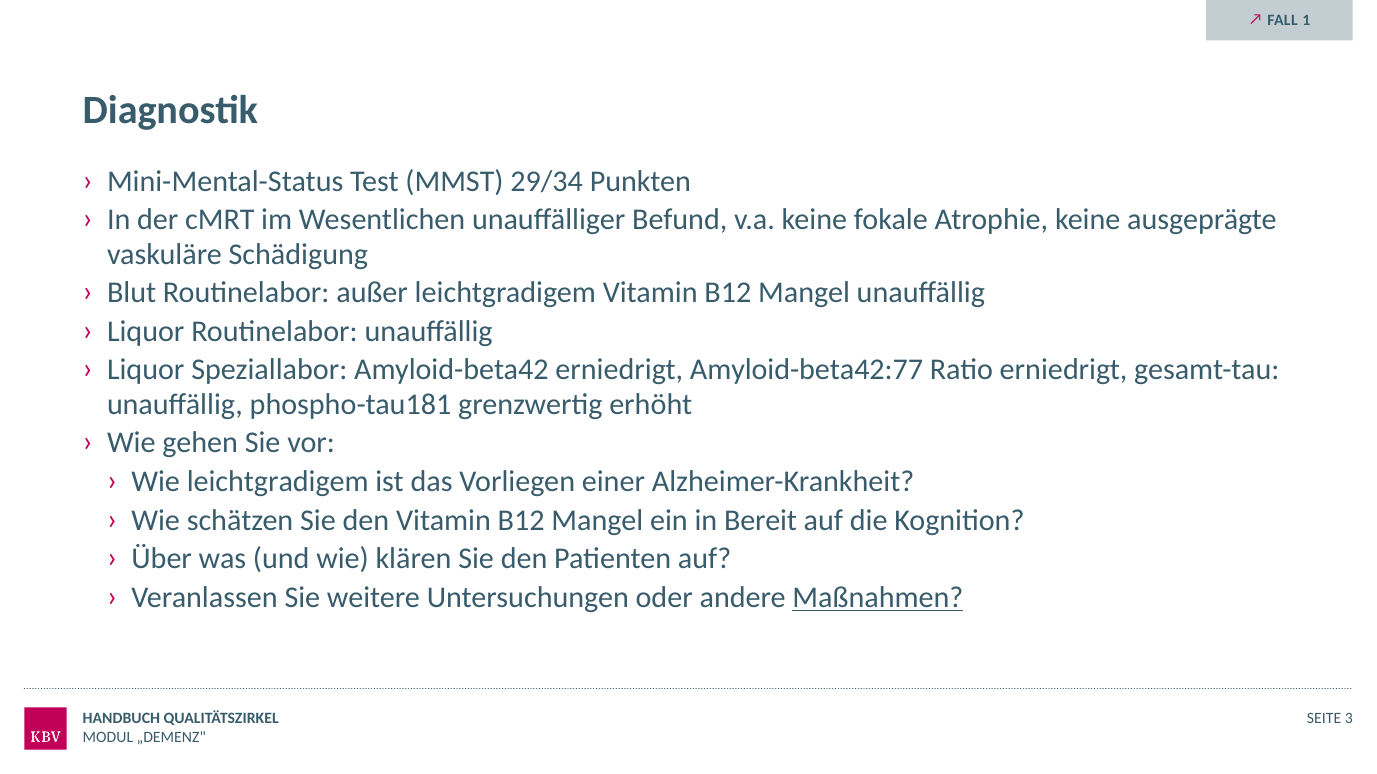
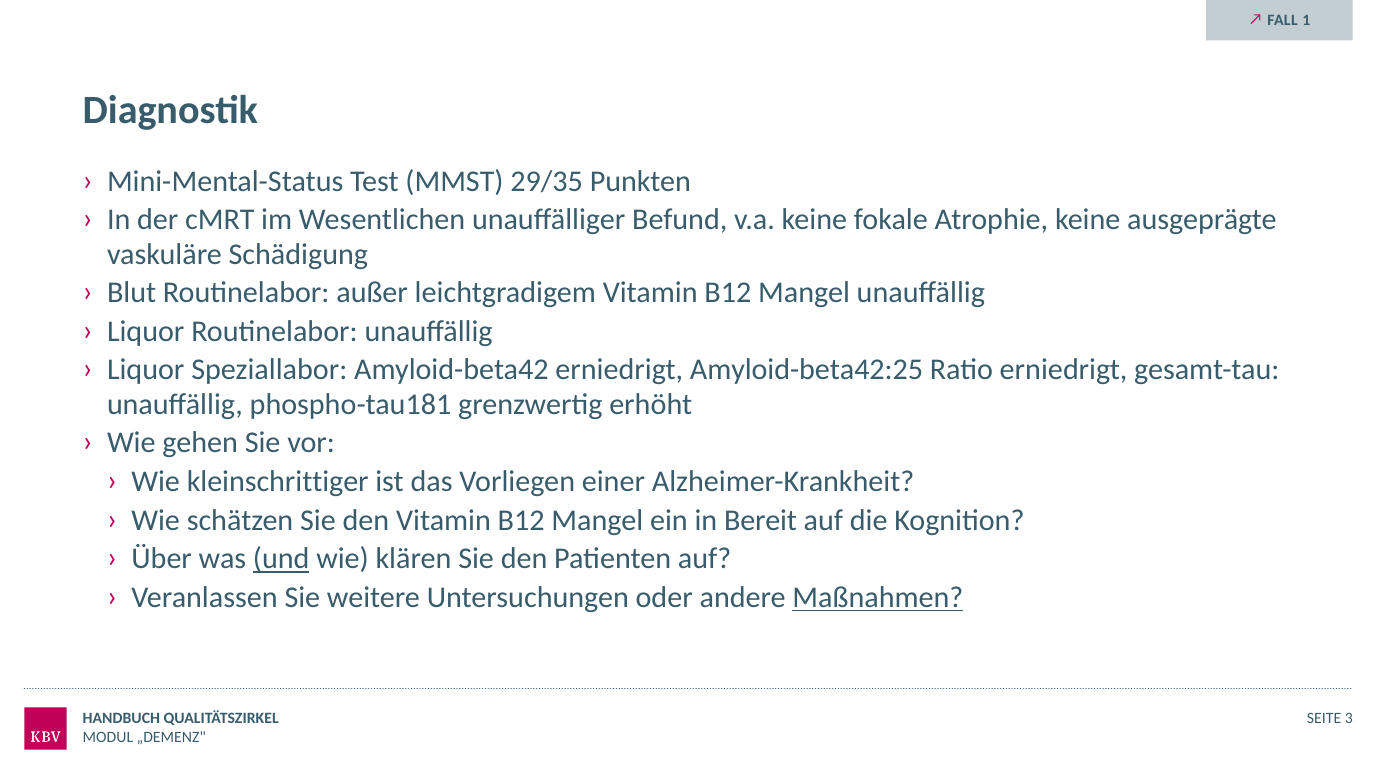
29/34: 29/34 -> 29/35 (547, 181)
Amyloid-beta42:77: Amyloid-beta42:77 -> Amyloid-beta42:25 (806, 370)
Wie leichtgradigem: leichtgradigem -> kleinschrittiger (278, 482)
und underline: none -> present (281, 559)
